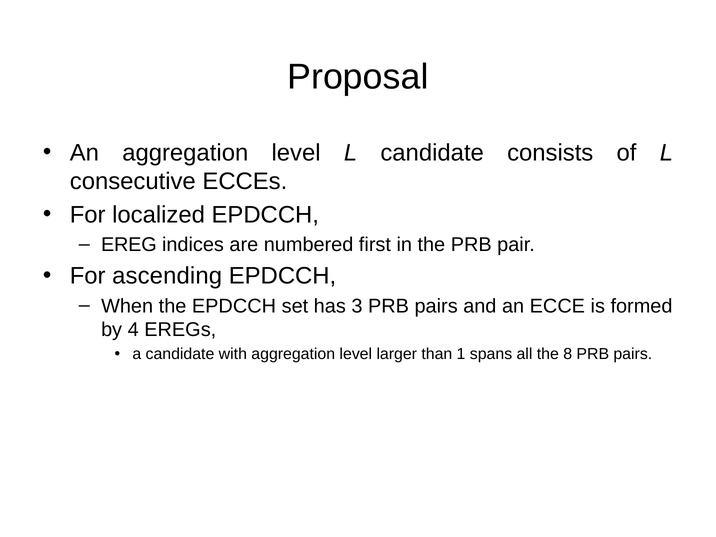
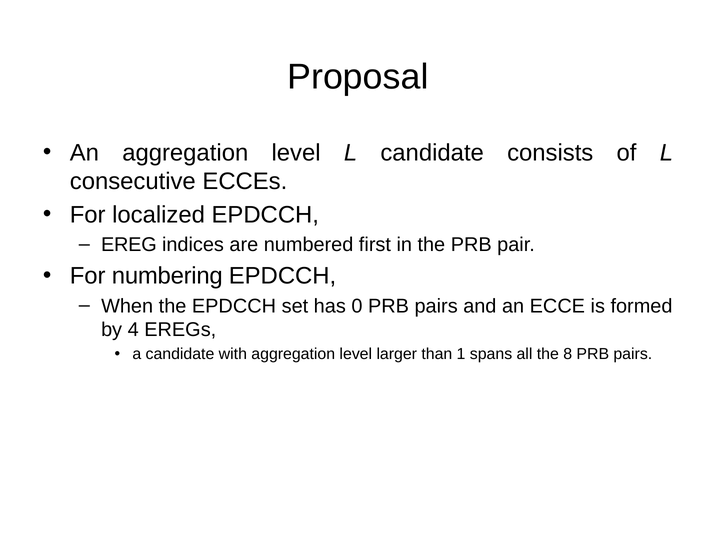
ascending: ascending -> numbering (167, 276)
3: 3 -> 0 (357, 306)
